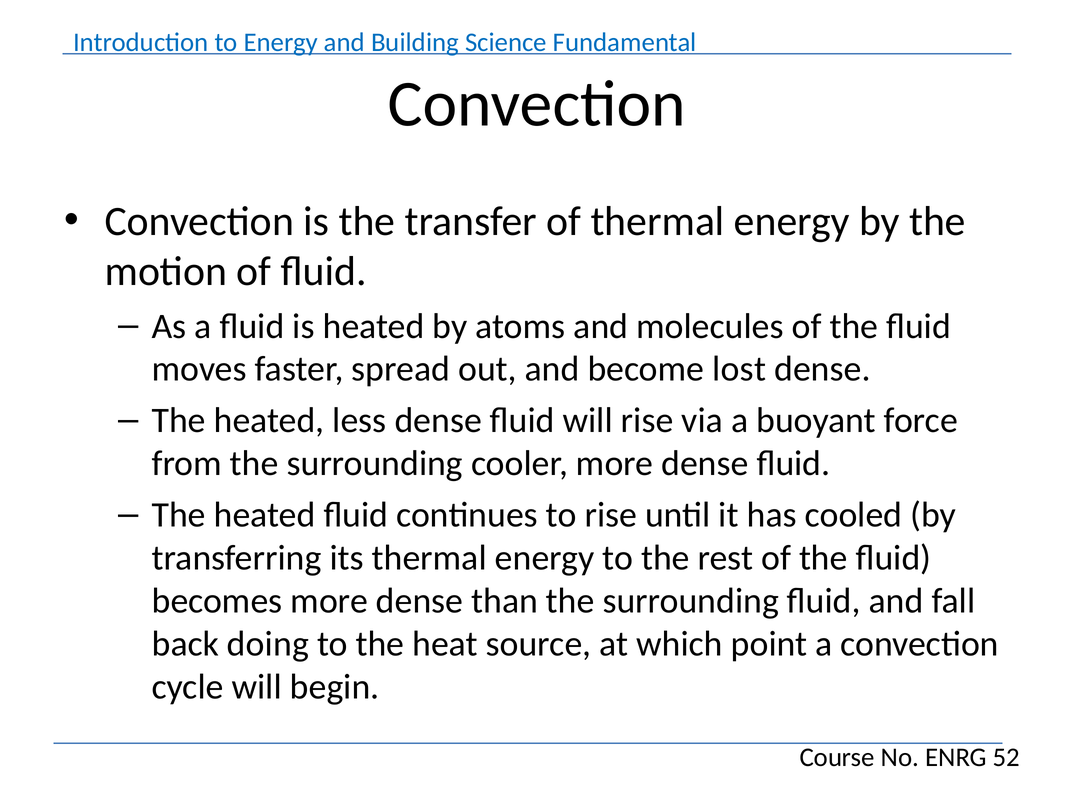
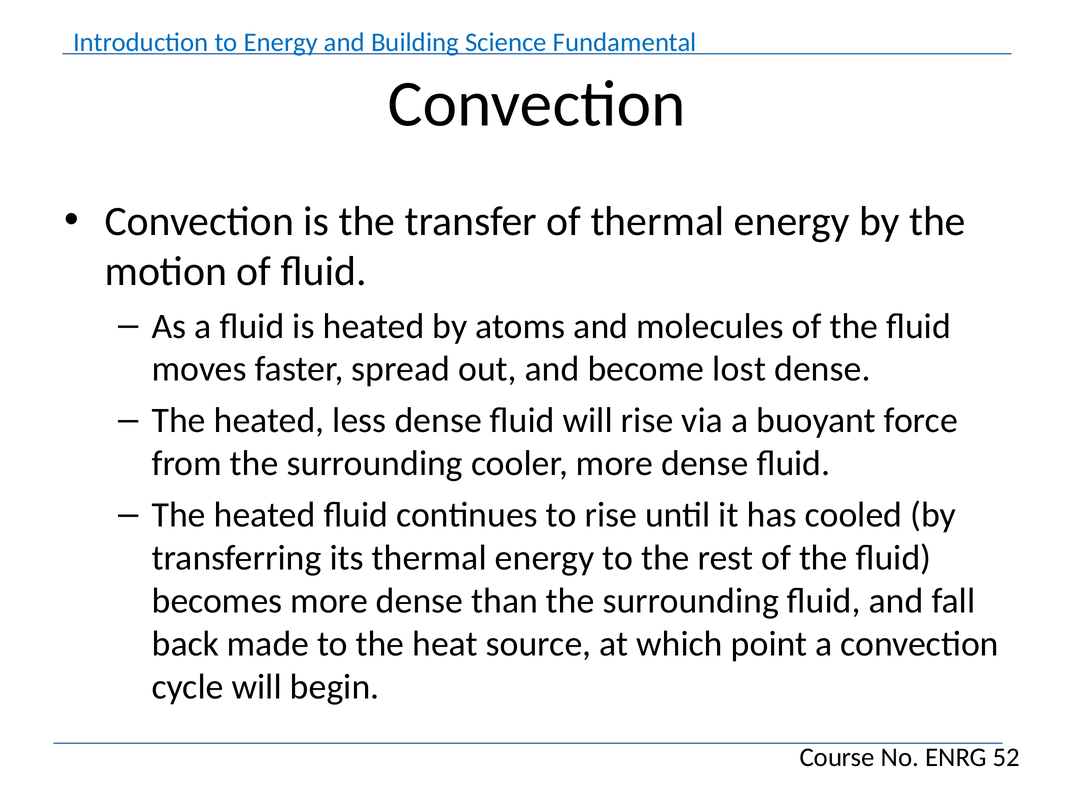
doing: doing -> made (268, 643)
